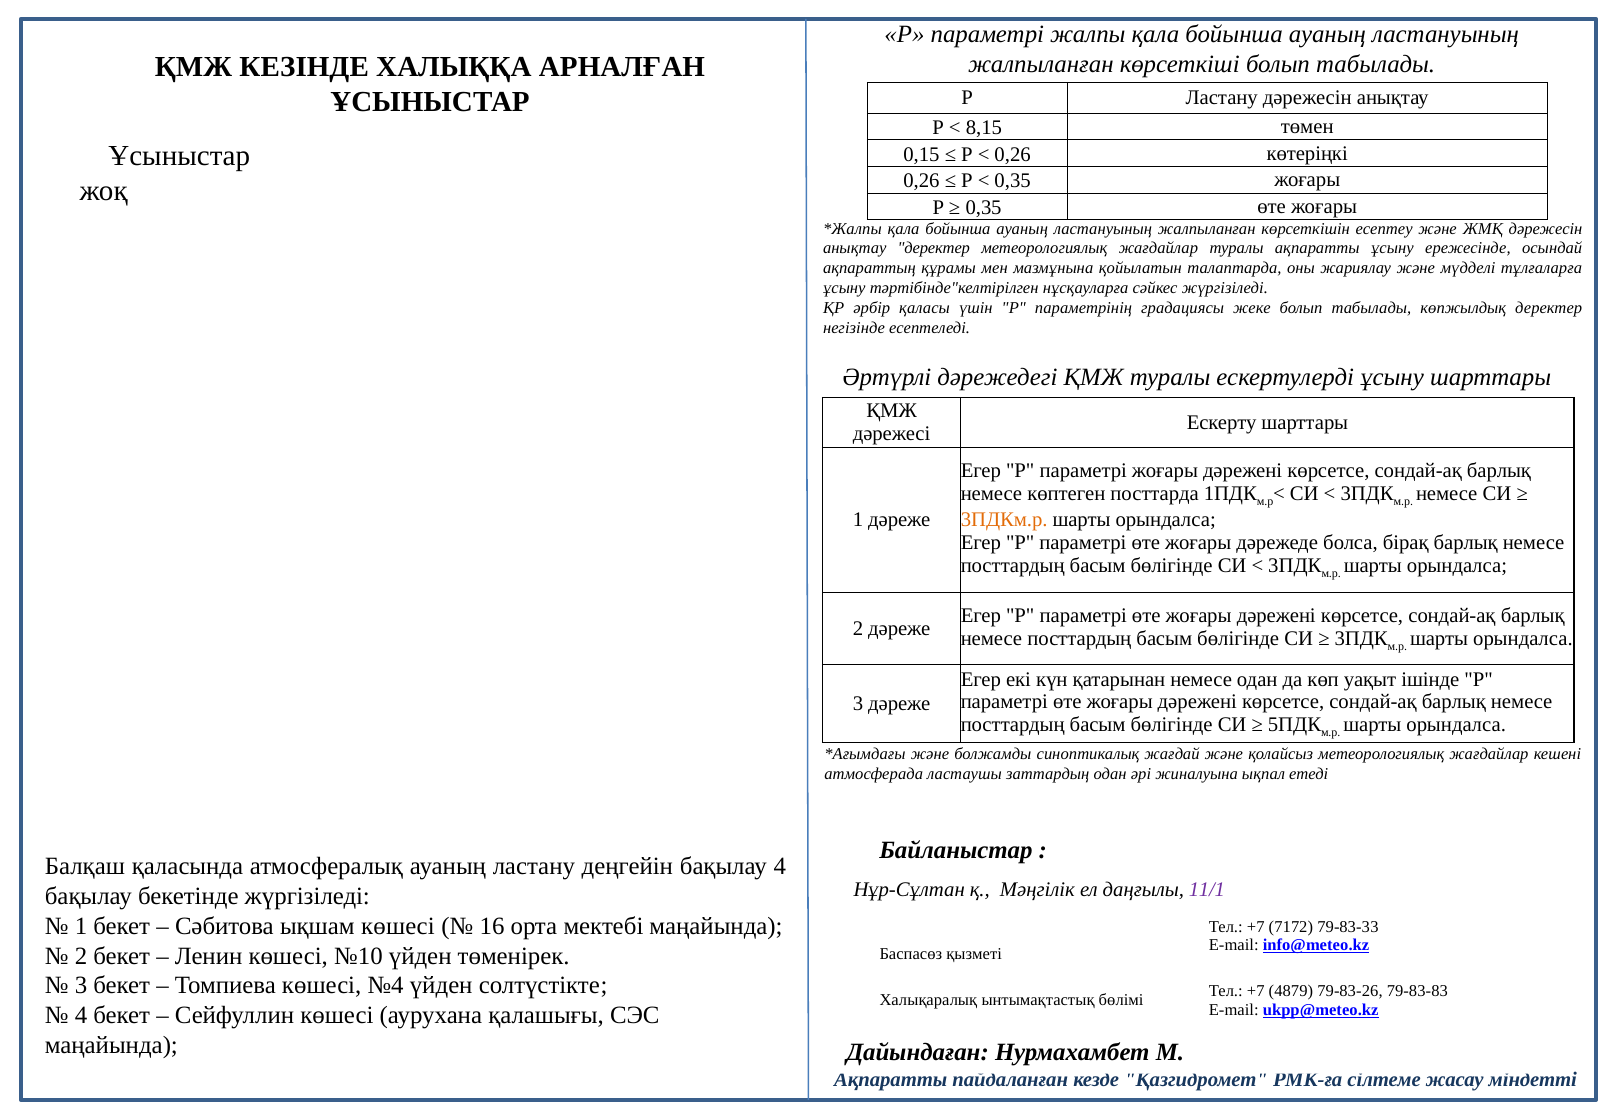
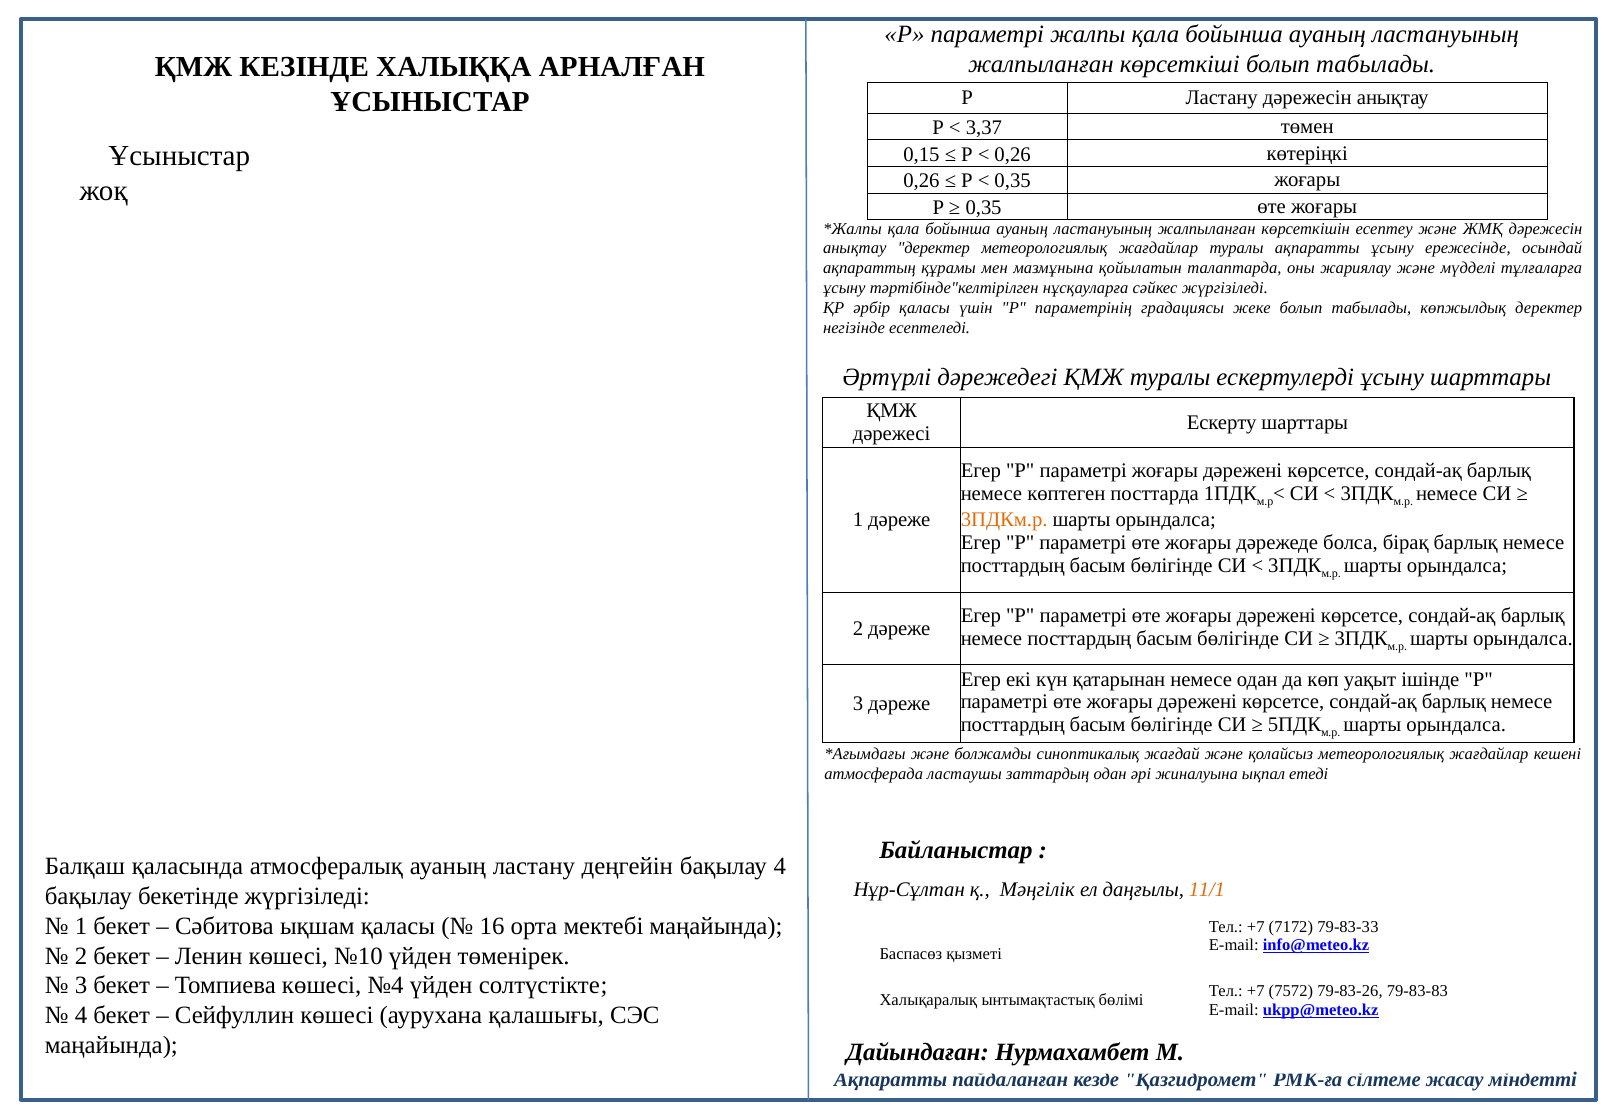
8,15: 8,15 -> 3,37 (984, 128)
11/1 colour: purple -> orange (1207, 890)
ықшам көшесі: көшесі -> қаласы (398, 926)
4879: 4879 -> 7572 (1291, 992)
